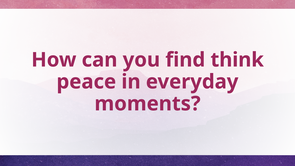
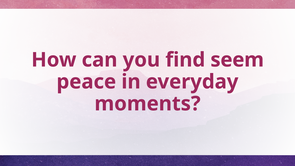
think: think -> seem (237, 60)
